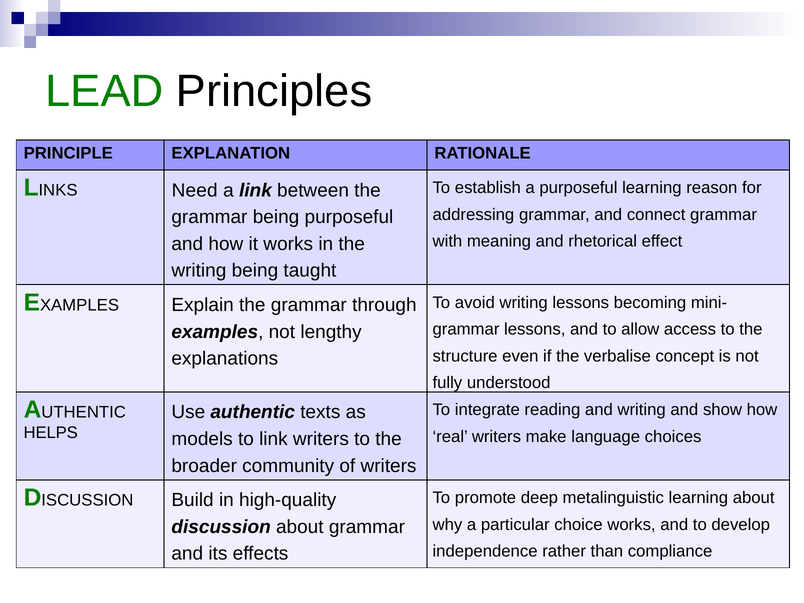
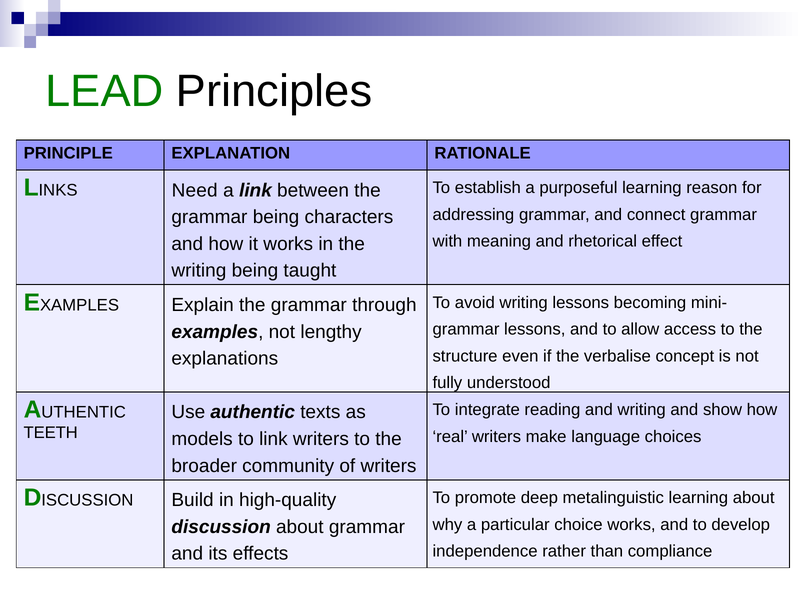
being purposeful: purposeful -> characters (349, 217)
HELPS: HELPS -> TEETH (51, 433)
